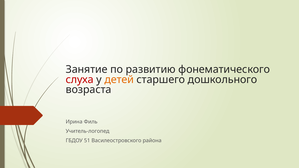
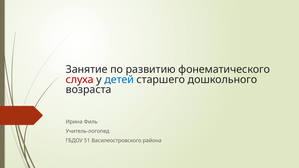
детей colour: orange -> blue (119, 80)
